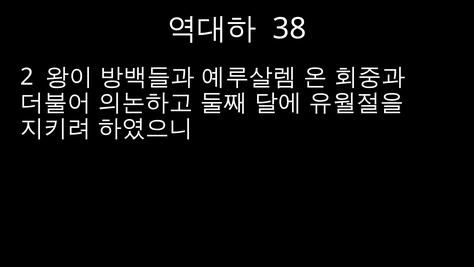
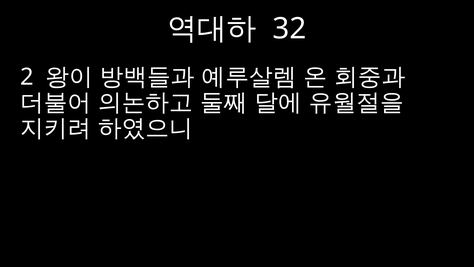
38: 38 -> 32 (289, 29)
